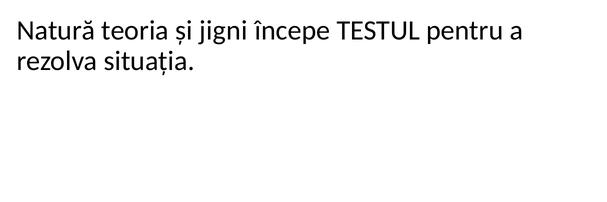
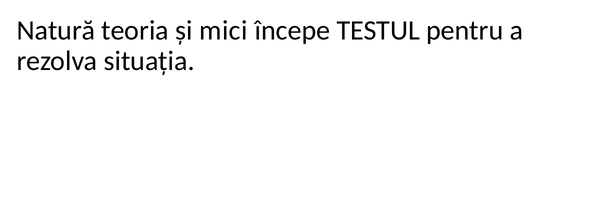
jigni: jigni -> mici (223, 31)
